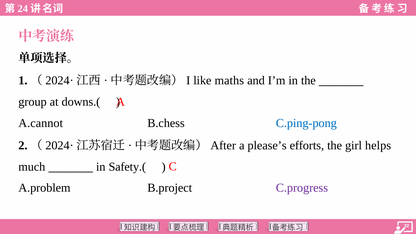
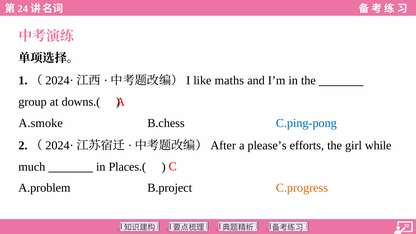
A.cannot: A.cannot -> A.smoke (41, 123)
helps: helps -> while (378, 145)
Safety.(: Safety.( -> Places.( (127, 167)
C.progress colour: purple -> orange (302, 188)
